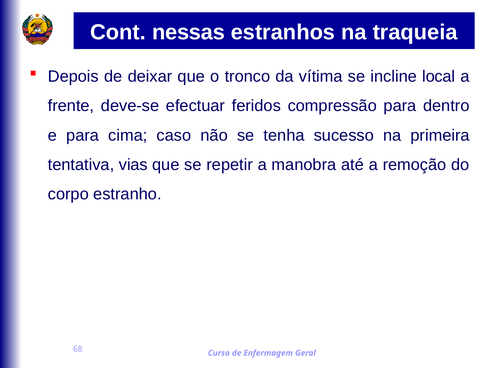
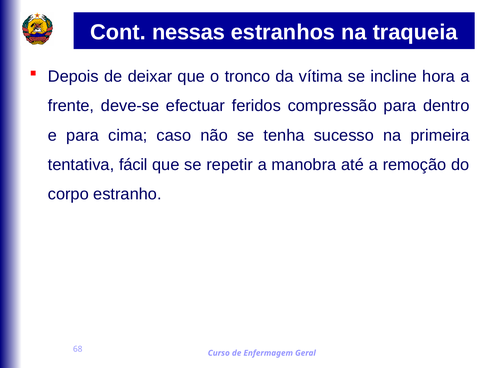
local: local -> hora (439, 76)
vias: vias -> fácil (133, 165)
